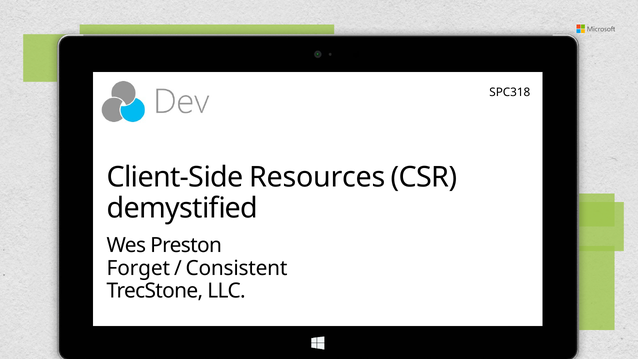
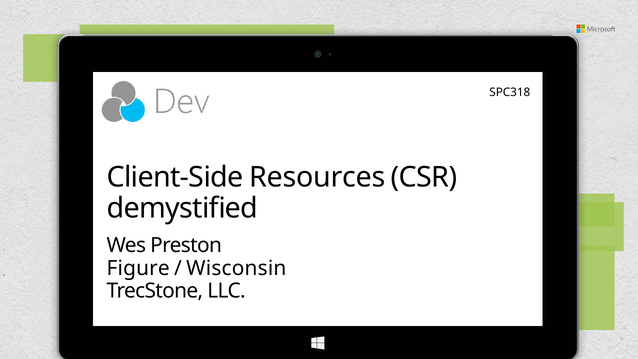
Forget: Forget -> Figure (138, 268)
Consistent: Consistent -> Wisconsin (236, 268)
